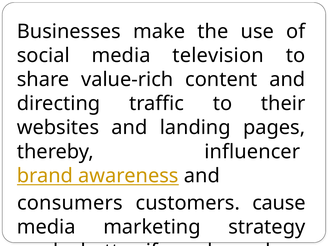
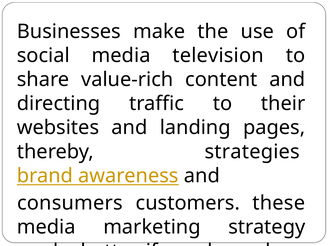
influencer: influencer -> strategies (252, 152)
cause: cause -> these (279, 203)
